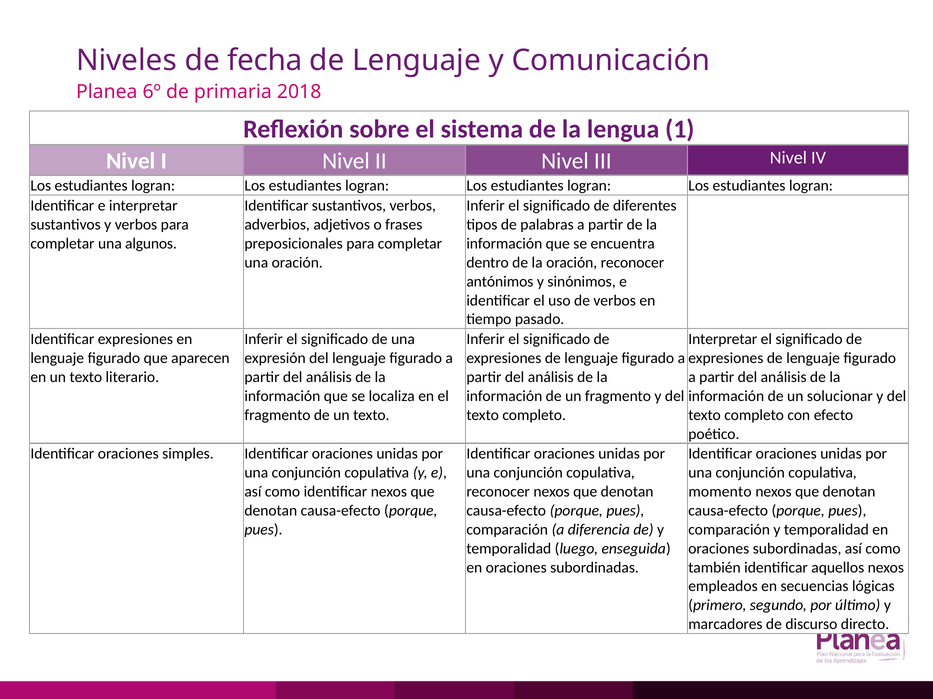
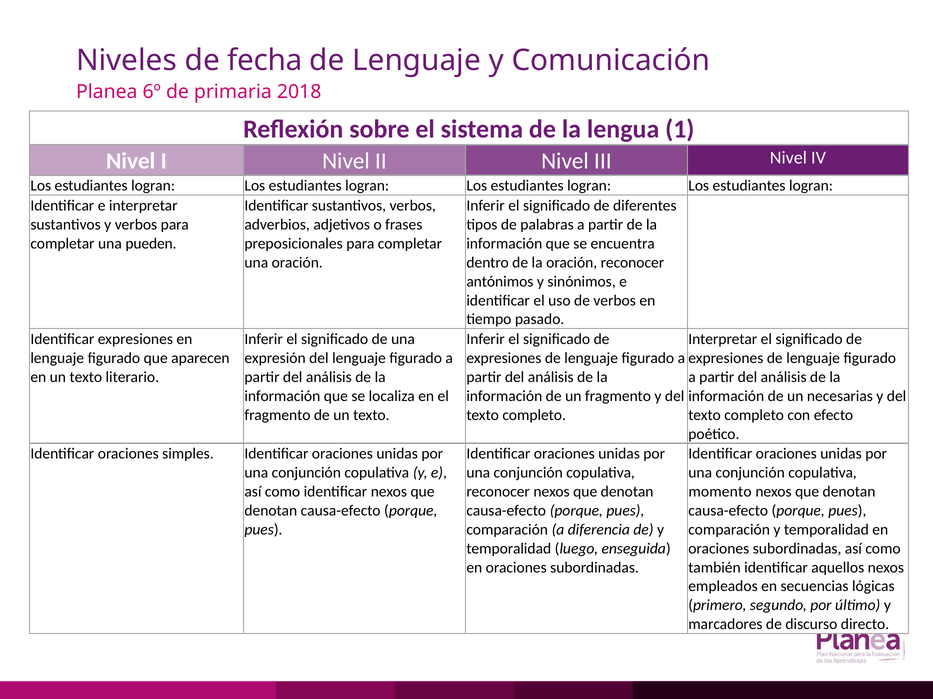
algunos: algunos -> pueden (151, 244)
solucionar: solucionar -> necesarias (840, 396)
